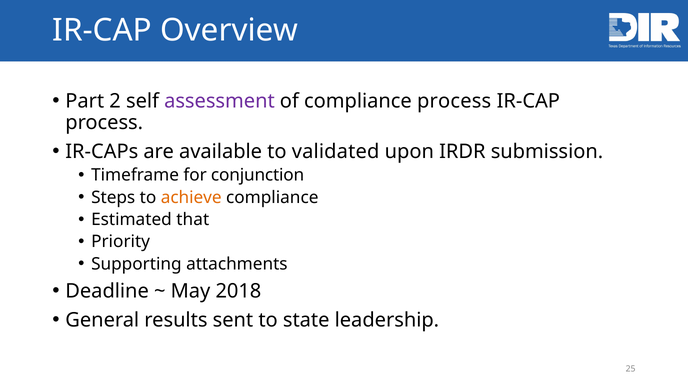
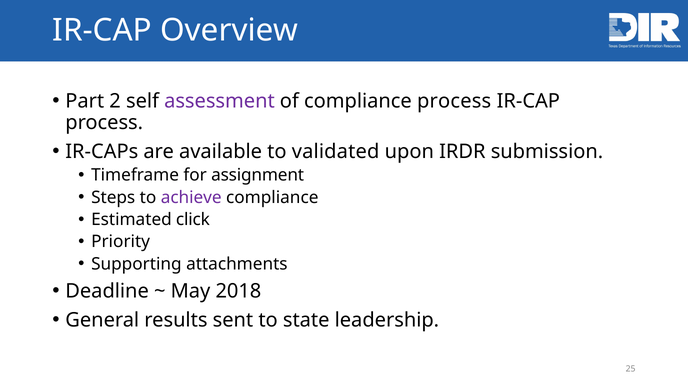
conjunction: conjunction -> assignment (258, 175)
achieve colour: orange -> purple (191, 197)
that: that -> click (193, 220)
